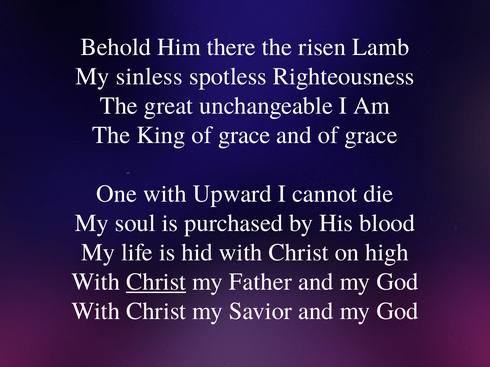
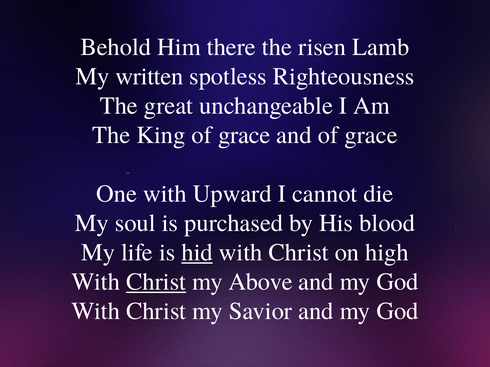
sinless: sinless -> written (149, 76)
hid underline: none -> present (197, 253)
Father: Father -> Above (261, 282)
